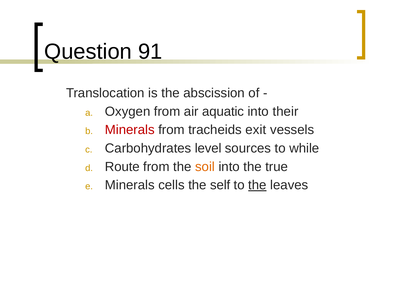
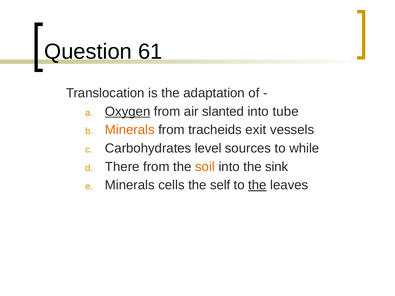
91: 91 -> 61 (150, 52)
abscission: abscission -> adaptation (214, 93)
Oxygen underline: none -> present (128, 112)
aquatic: aquatic -> slanted (223, 112)
their: their -> tube (286, 112)
Minerals colour: red -> orange (130, 130)
Route: Route -> There (122, 167)
true: true -> sink (277, 167)
